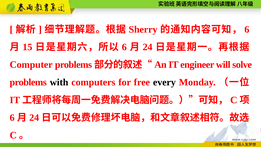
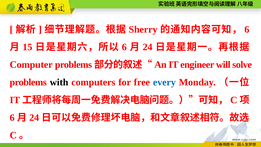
every colour: black -> blue (164, 82)
